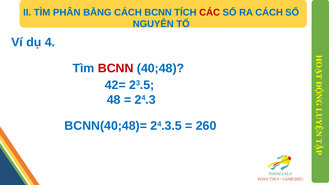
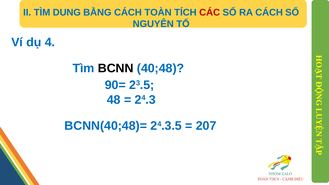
PHÂN: PHÂN -> DUNG (67, 12)
CÁCH BCNN: BCNN -> TOÀN (158, 12)
BCNN colour: red -> black (116, 68)
42=: 42= -> 90= (115, 85)
260: 260 -> 207 (206, 126)
